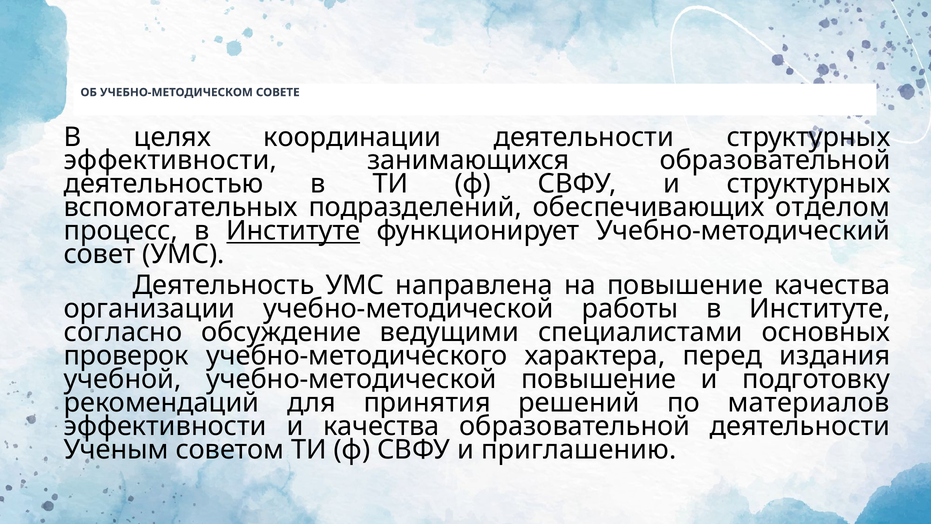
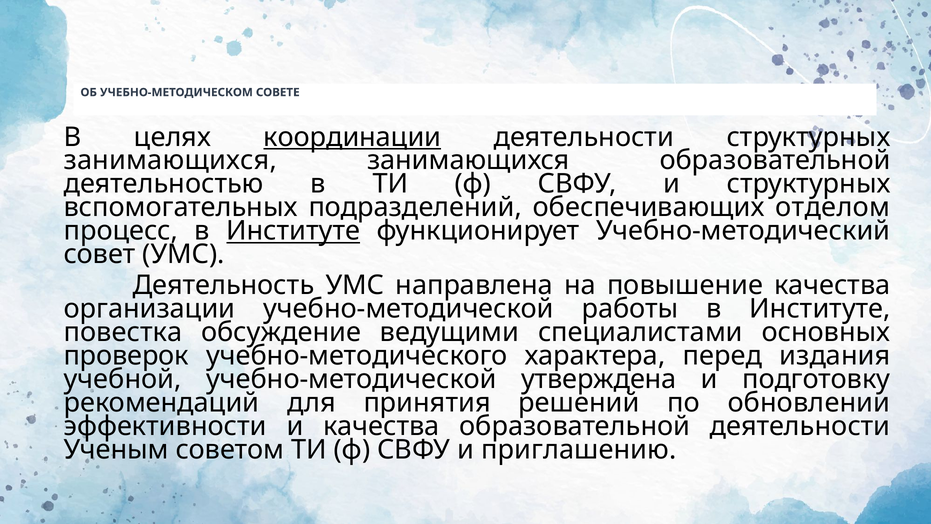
координации underline: none -> present (352, 137)
эффективности: эффективности -> занимающихся (170, 160)
согласно: согласно -> повестка (123, 332)
учебно-методической повышение: повышение -> утверждена (599, 379)
материалов: материалов -> обновлении (809, 403)
